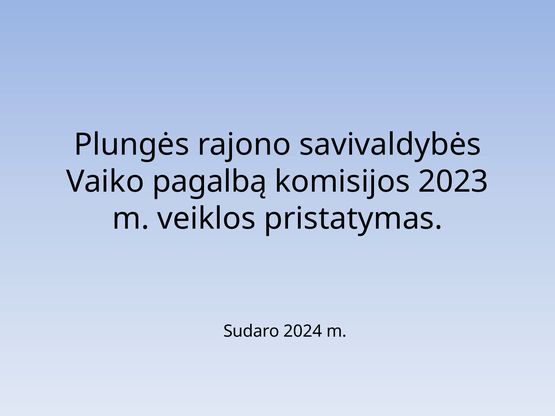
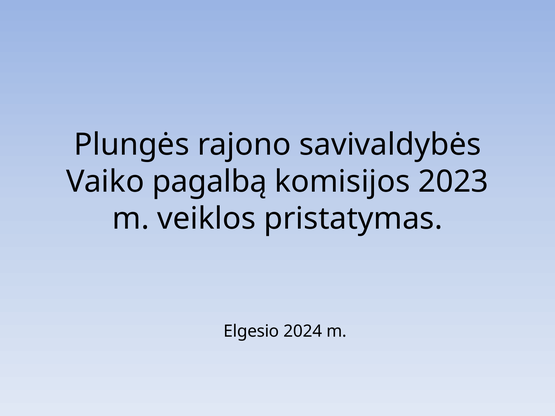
Sudaro: Sudaro -> Elgesio (251, 332)
